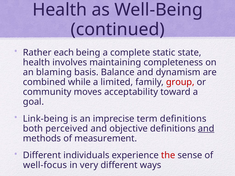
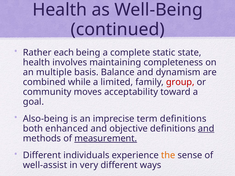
blaming: blaming -> multiple (54, 72)
Link-being: Link-being -> Also-being (46, 119)
perceived: perceived -> enhanced (67, 129)
measurement underline: none -> present (106, 139)
the colour: red -> orange (168, 156)
well-focus: well-focus -> well-assist (45, 165)
